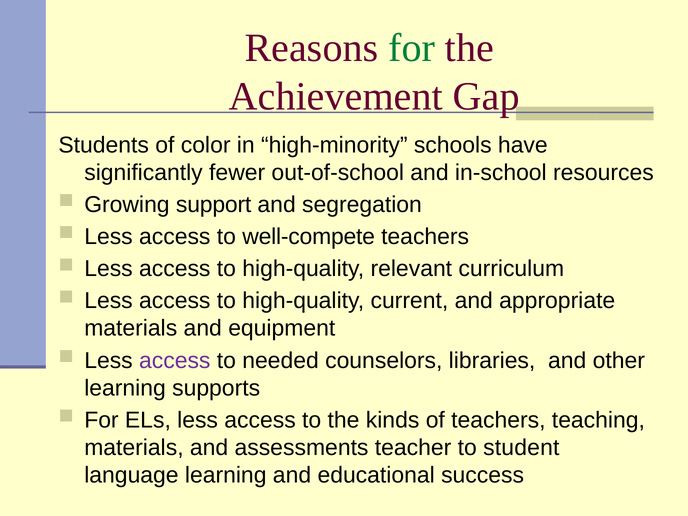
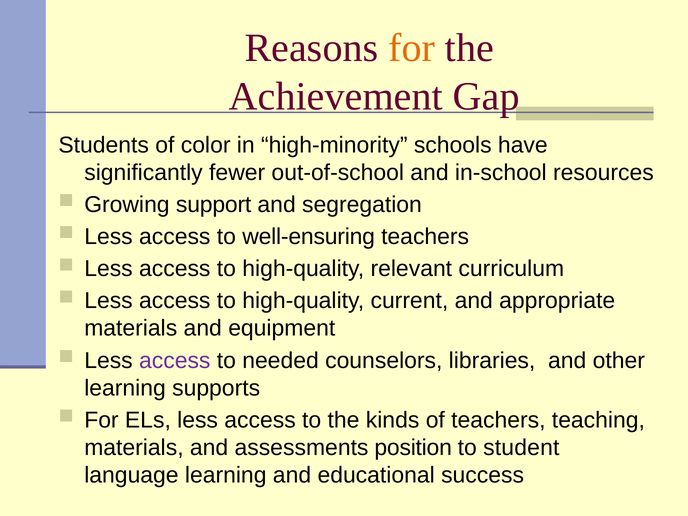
for colour: green -> orange (412, 48)
well-compete: well-compete -> well-ensuring (309, 237)
teacher: teacher -> position (413, 448)
